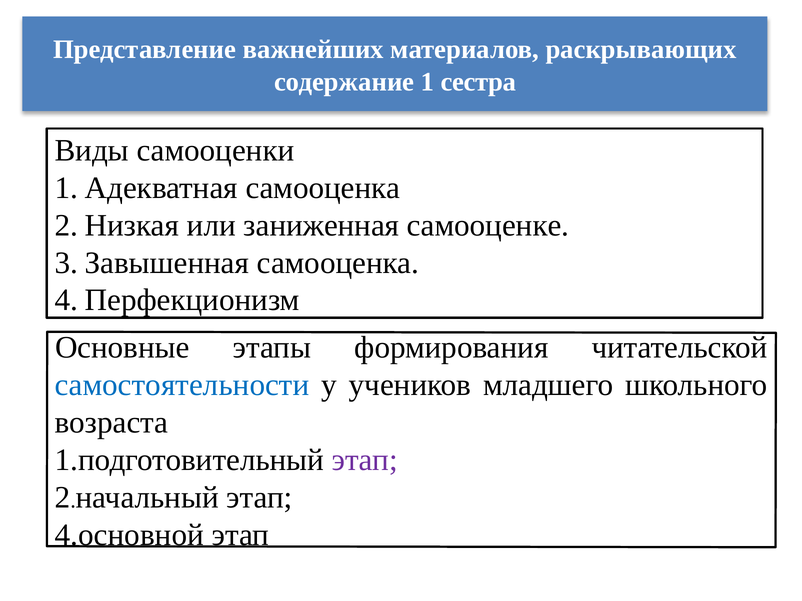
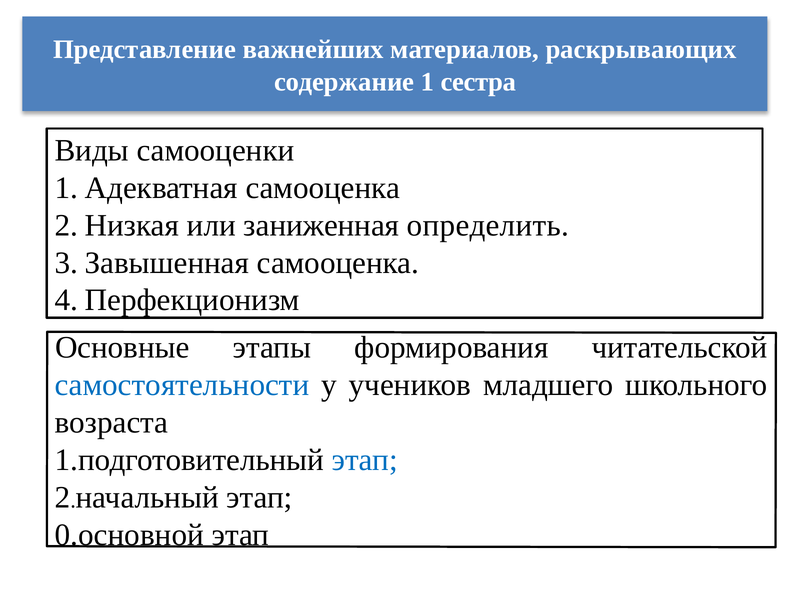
самооценке: самооценке -> определить (488, 226)
этап colour: purple -> blue (365, 460)
4.основной: 4.основной -> 0.основной (129, 535)
